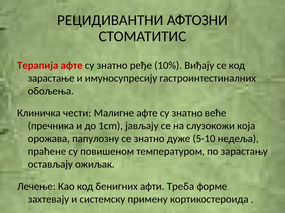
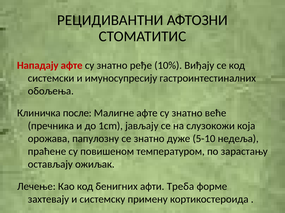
Терапија: Терапија -> Нападају (38, 66)
зарастање: зарастање -> системски (51, 78)
чести: чести -> после (77, 113)
